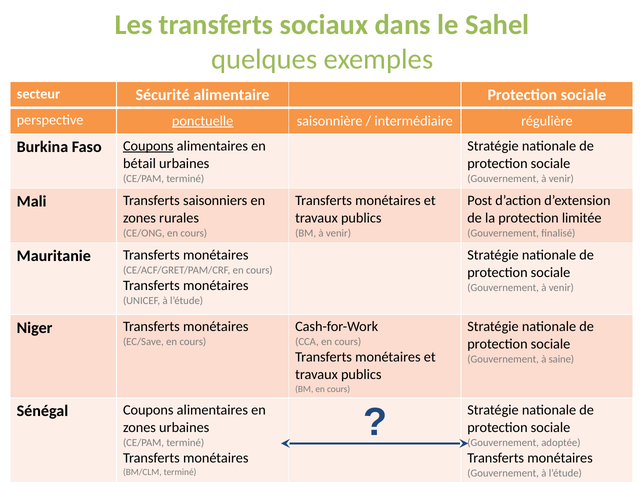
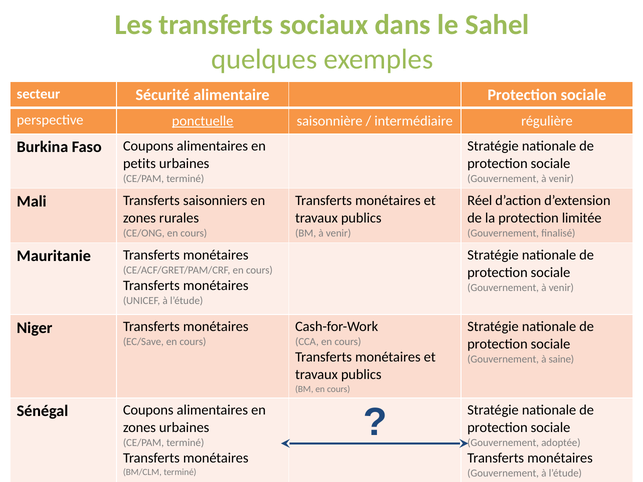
Coupons underline: present -> none (148, 146)
bétail: bétail -> petits (139, 164)
Post: Post -> Réel (480, 201)
